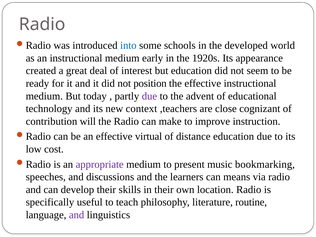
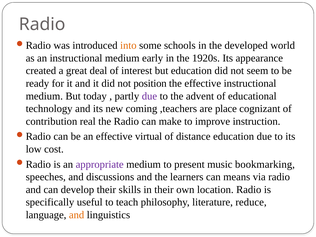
into colour: blue -> orange (128, 45)
context: context -> coming (142, 109)
close: close -> place (226, 109)
will: will -> real (88, 121)
routine: routine -> reduce (251, 202)
and colour: purple -> orange (77, 215)
